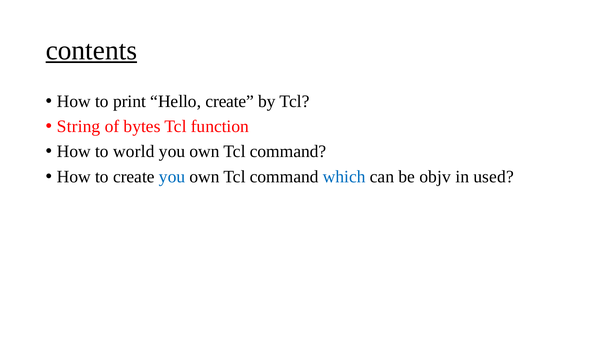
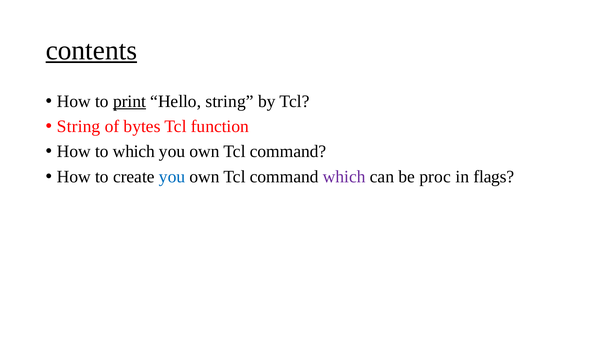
print underline: none -> present (129, 101)
Hello create: create -> string (230, 101)
to world: world -> which (134, 152)
which colour: blue -> purple (344, 177)
objv: objv -> proc (435, 177)
used: used -> flags (494, 177)
